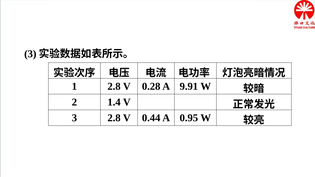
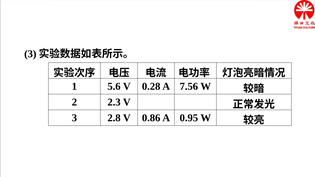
1 2.8: 2.8 -> 5.6 (114, 87)
9.91: 9.91 -> 7.56 (189, 87)
1.4: 1.4 -> 2.3 (114, 102)
0.44: 0.44 -> 0.86 (151, 118)
